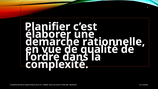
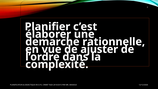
qualité: qualité -> ajuster (99, 49)
